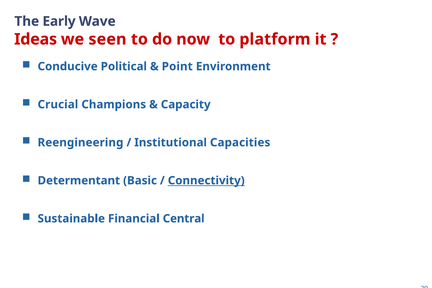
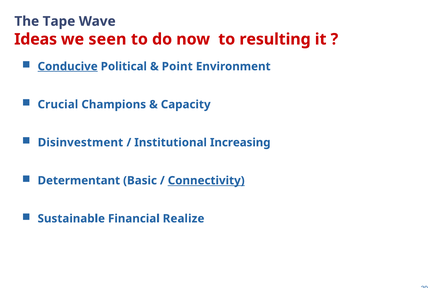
Early: Early -> Tape (59, 21)
platform: platform -> resulting (275, 39)
Conducive underline: none -> present (68, 66)
Reengineering: Reengineering -> Disinvestment (80, 143)
Capacities: Capacities -> Increasing (240, 143)
Central: Central -> Realize (184, 219)
